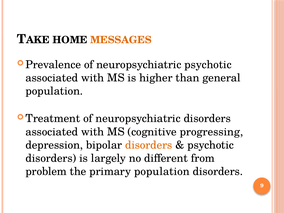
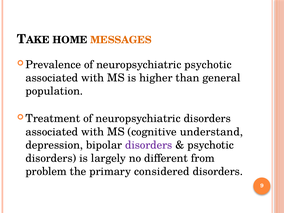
progressing: progressing -> understand (211, 132)
disorders colour: orange -> purple (149, 145)
primary population: population -> considered (162, 171)
